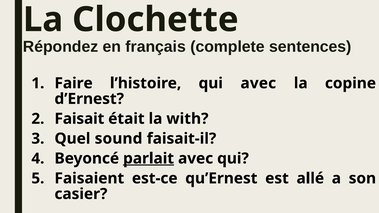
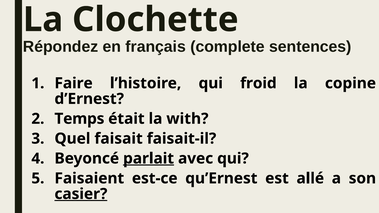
qui avec: avec -> froid (258, 83)
Faisait: Faisait -> Temps (79, 119)
sound: sound -> faisait (119, 139)
casier underline: none -> present (81, 194)
